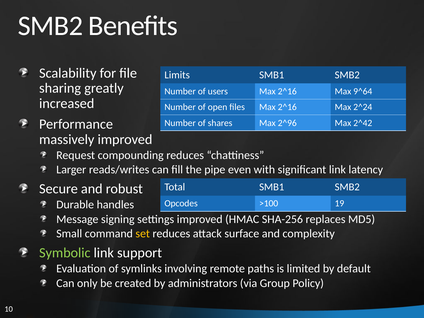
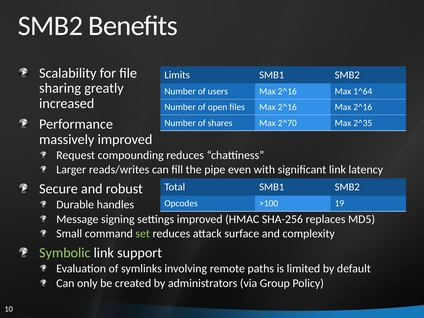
9^64: 9^64 -> 1^64 (363, 91)
2^16 Max 2^24: 2^24 -> 2^16 (363, 107)
2^96: 2^96 -> 2^70 (287, 123)
2^42: 2^42 -> 2^35 (363, 123)
set colour: yellow -> light green (143, 234)
